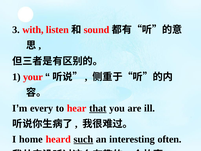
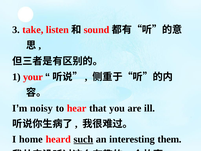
with: with -> take (33, 30)
every: every -> noisy (41, 108)
that underline: present -> none (98, 108)
often: often -> them (170, 139)
